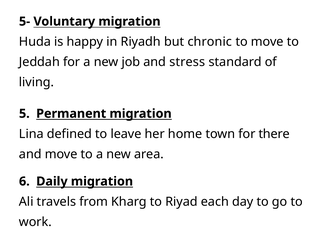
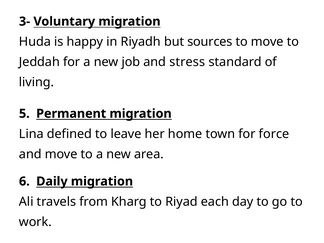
5-: 5- -> 3- (25, 21)
chronic: chronic -> sources (210, 42)
there: there -> force (274, 134)
